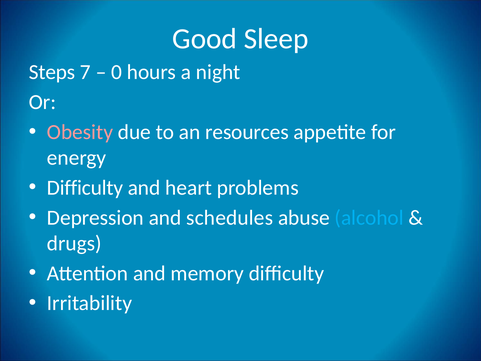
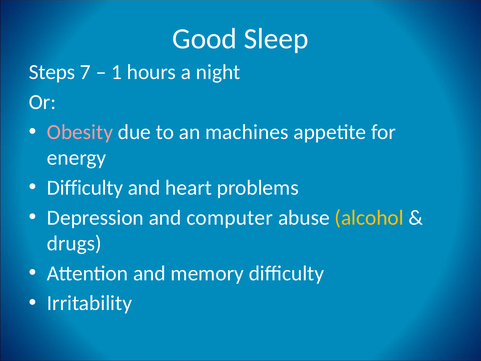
0: 0 -> 1 (117, 72)
resources: resources -> machines (247, 132)
schedules: schedules -> computer (230, 218)
alcohol colour: light blue -> yellow (369, 218)
